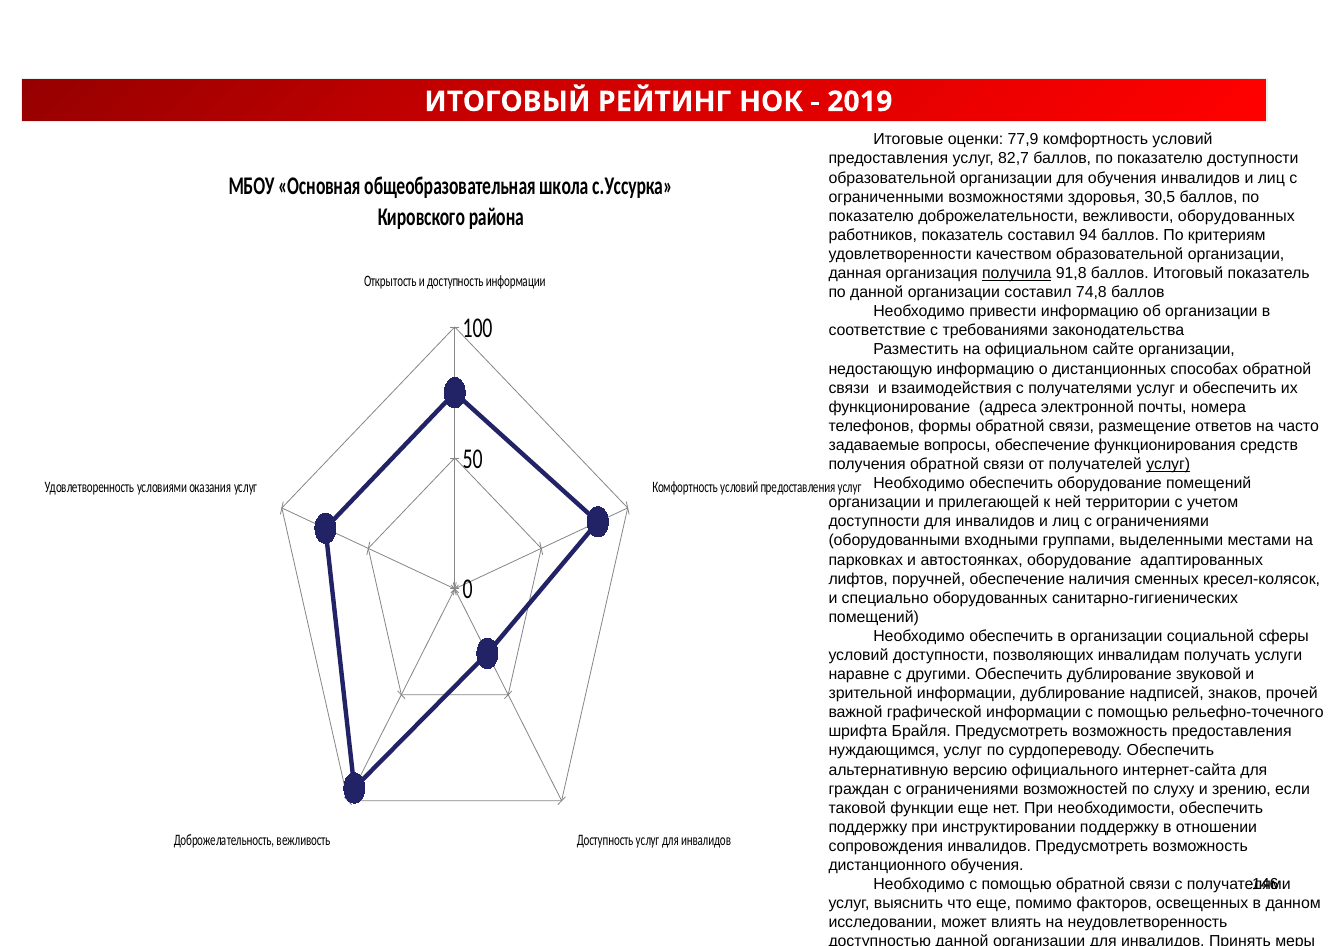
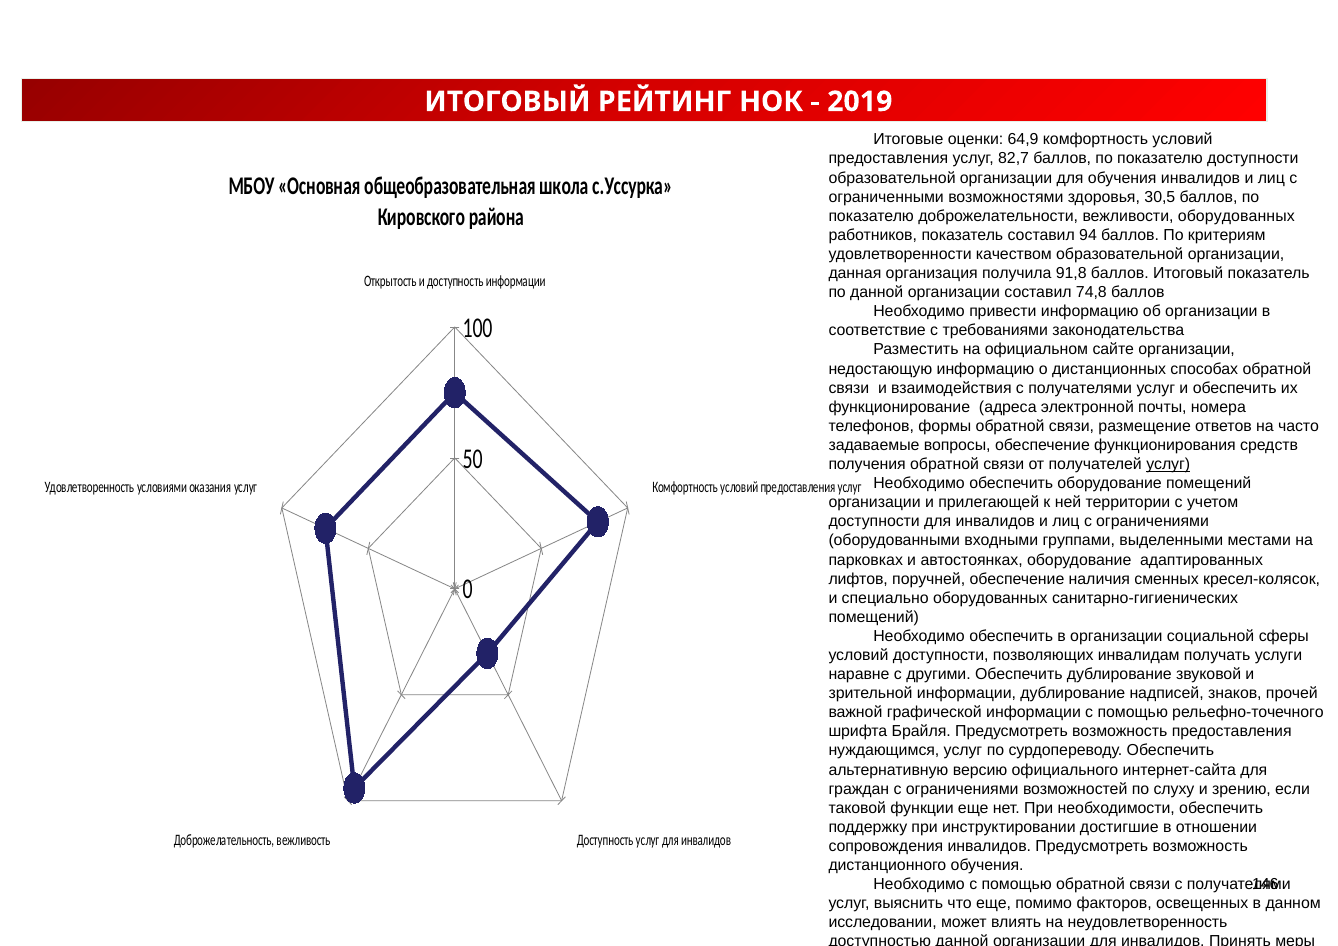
77,9: 77,9 -> 64,9 (1023, 140)
получила underline: present -> none (1017, 273)
инструктировании поддержку: поддержку -> достигшие (1119, 827)
